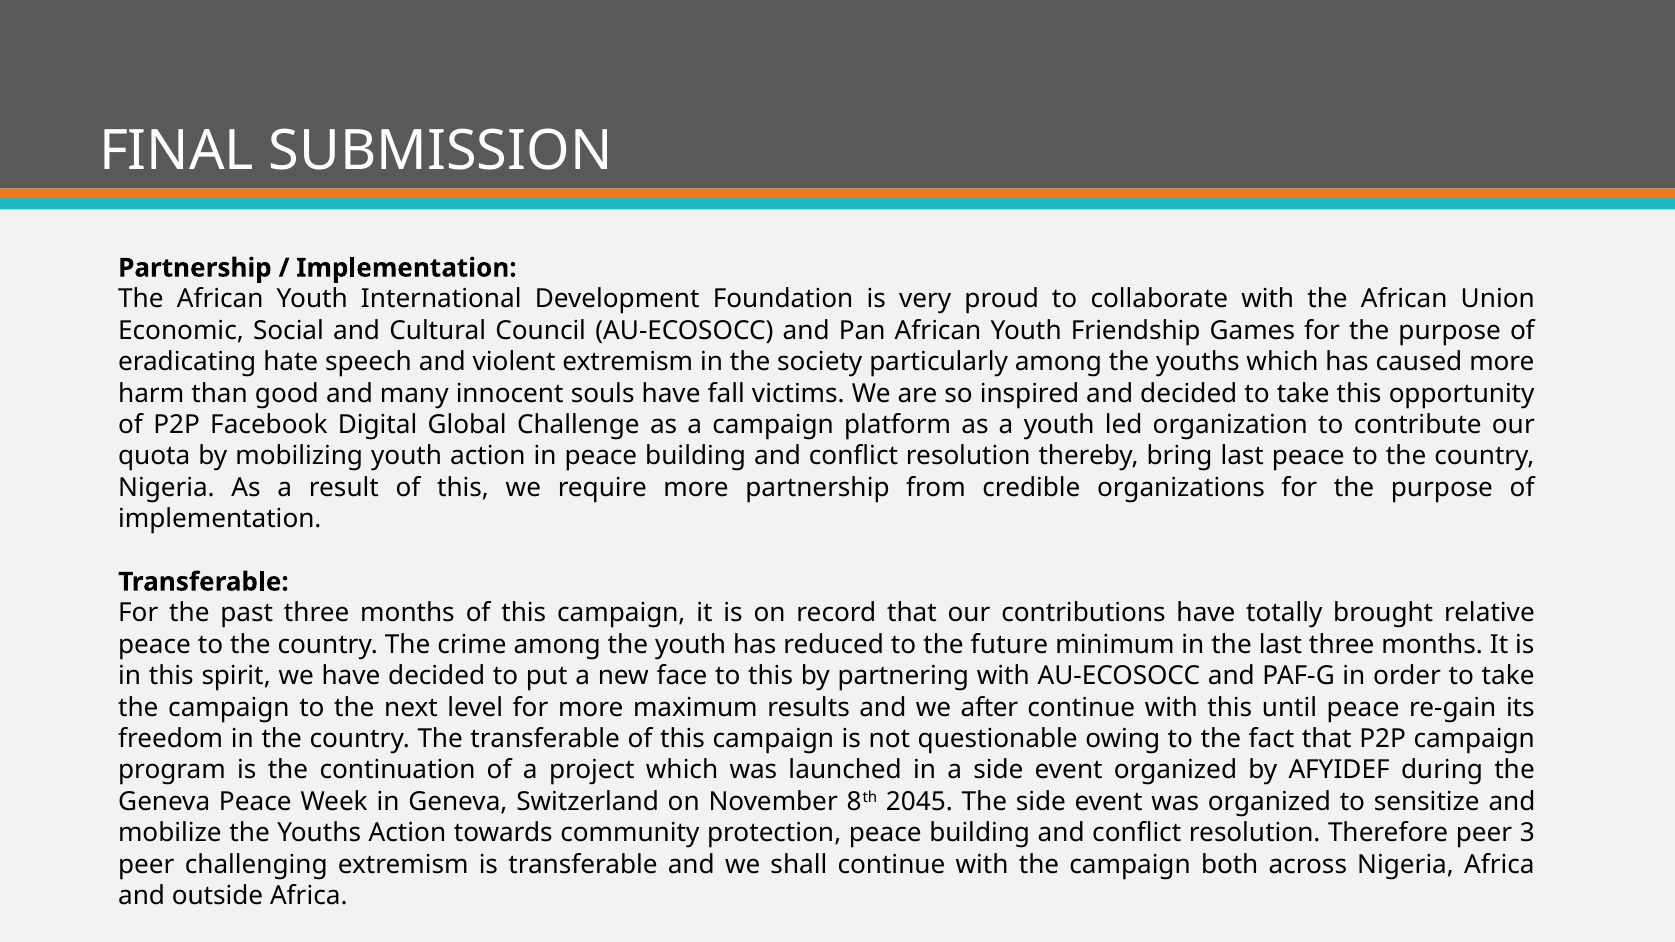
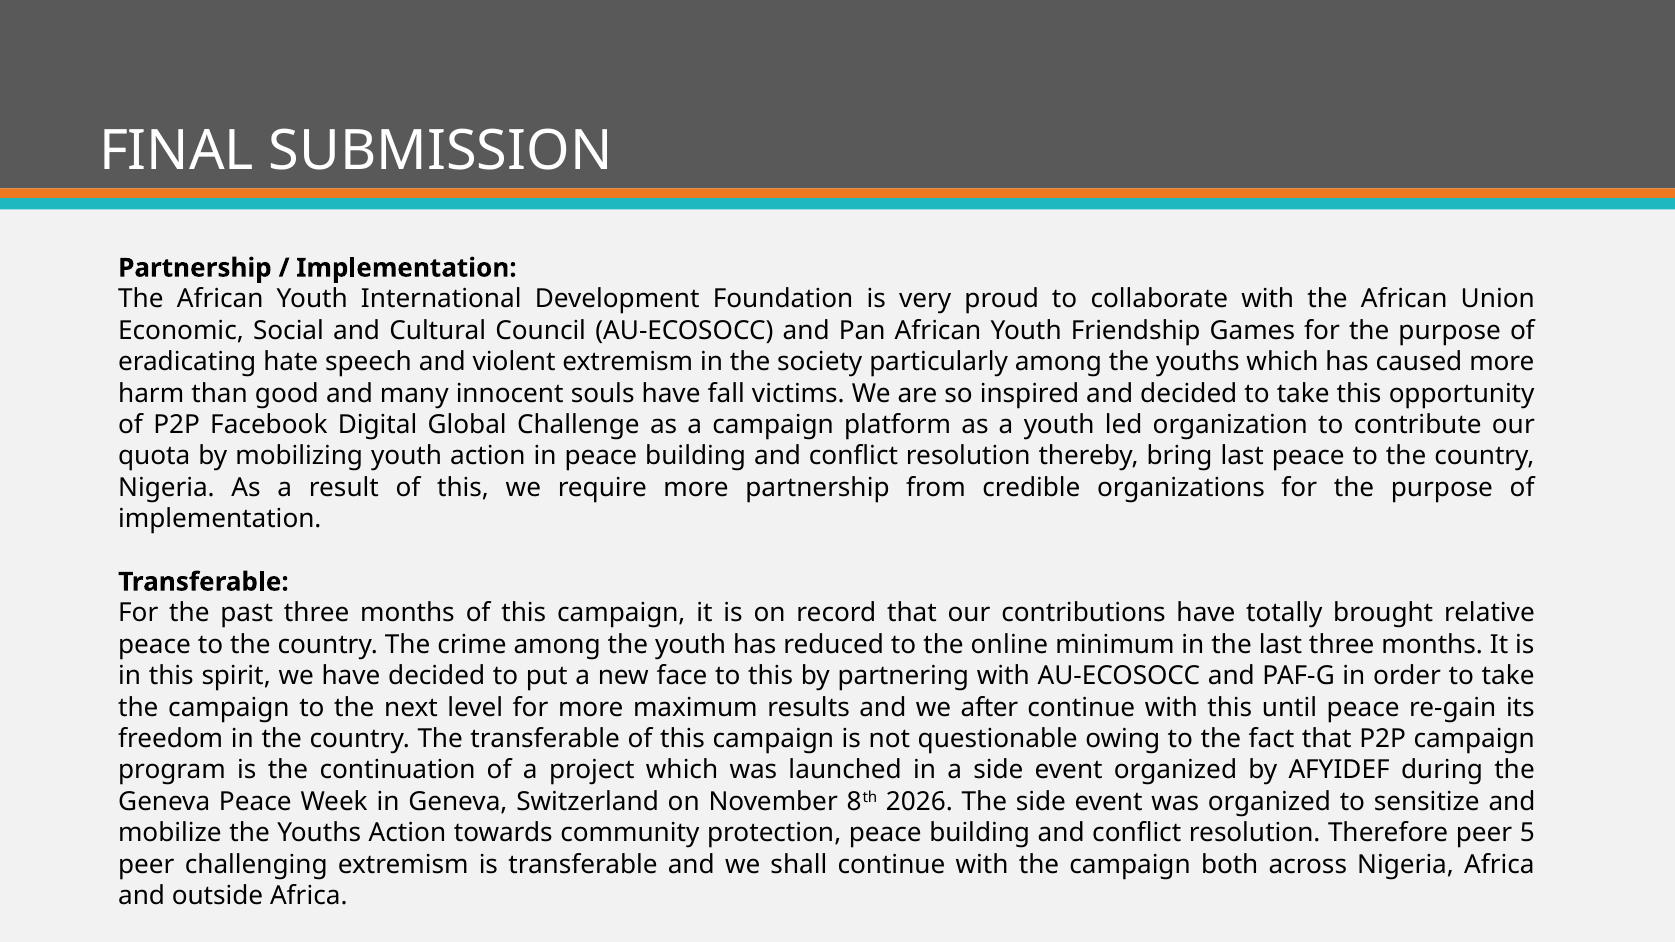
future: future -> online (1009, 645)
2045: 2045 -> 2026 (919, 802)
3: 3 -> 5 (1527, 833)
